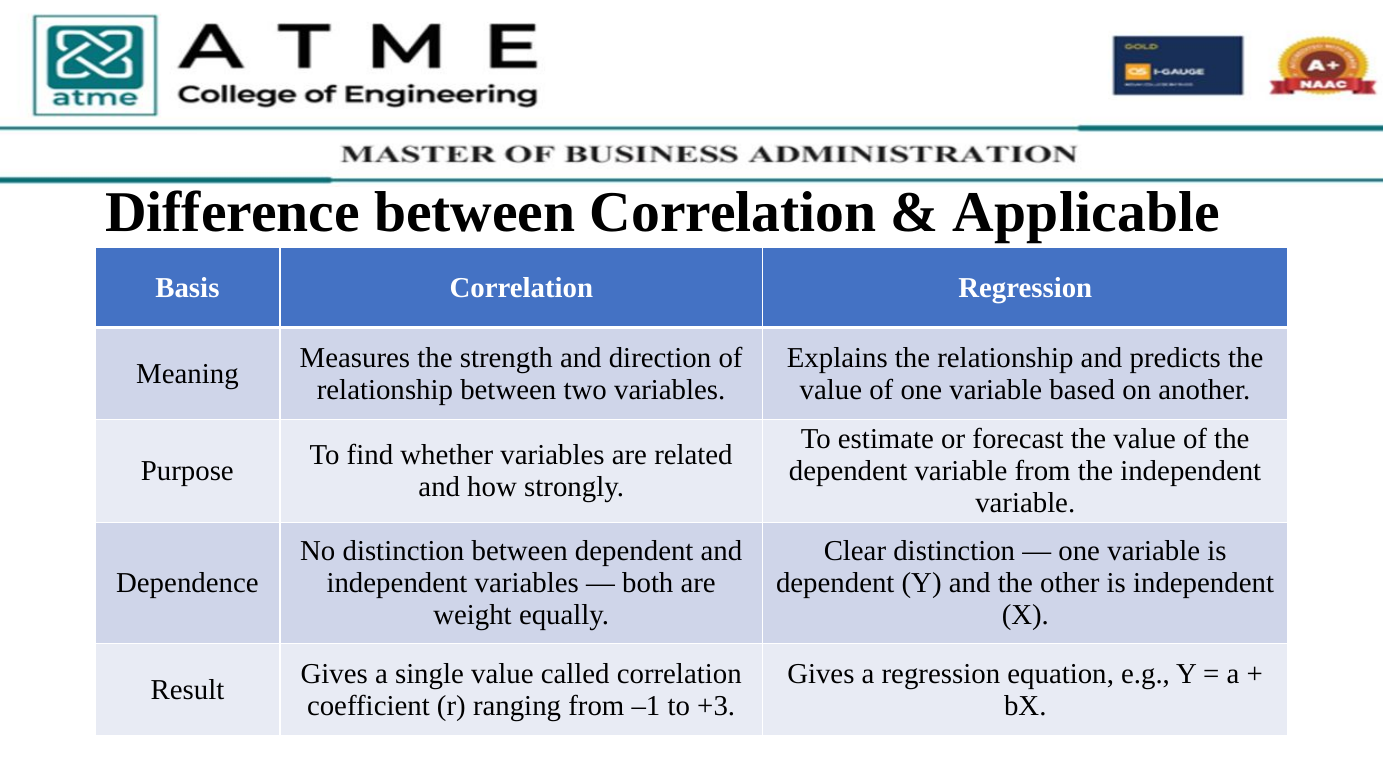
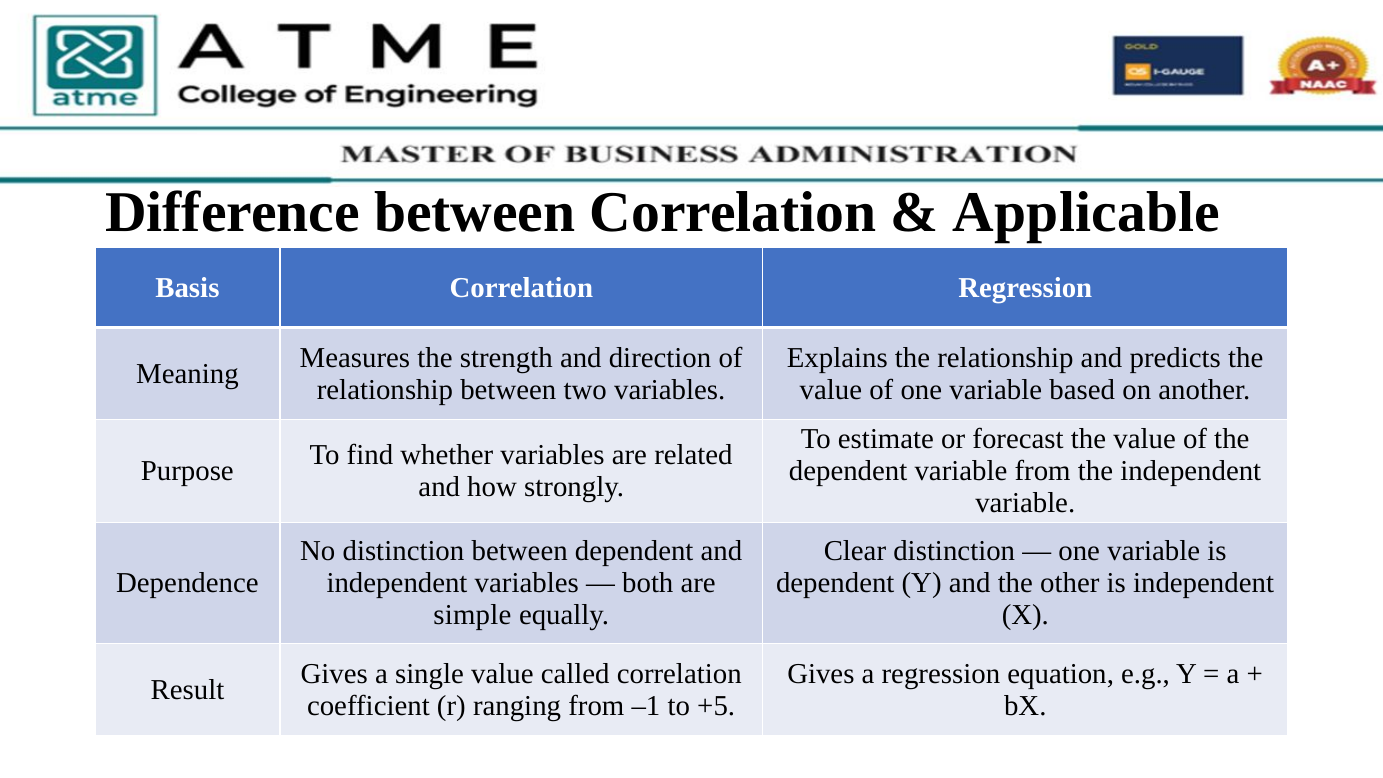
weight: weight -> simple (472, 615)
+3: +3 -> +5 (716, 706)
